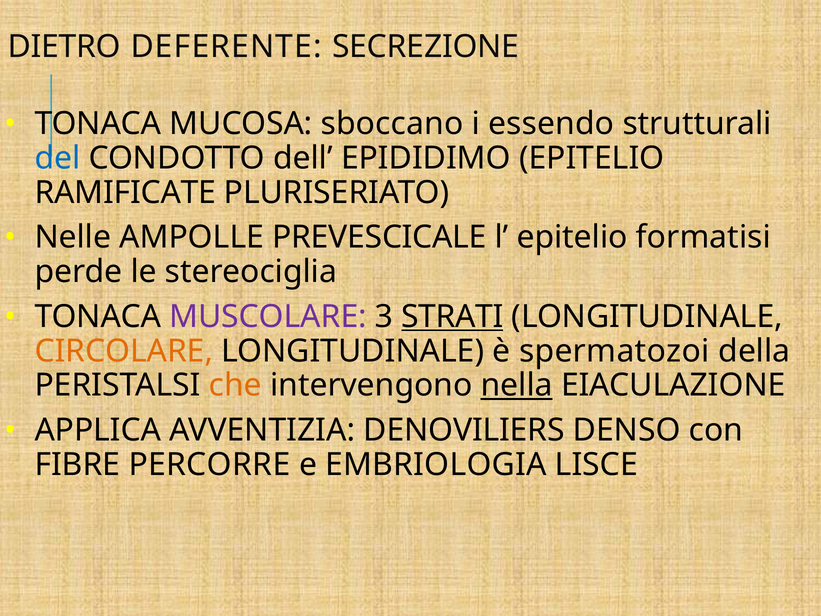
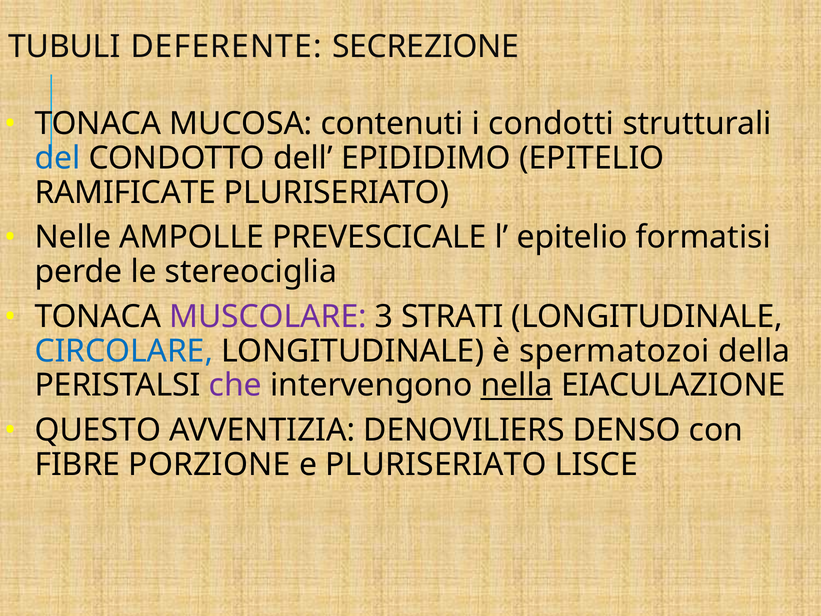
DIETRO: DIETRO -> TUBULI (64, 47)
sboccano: sboccano -> contenuti (392, 124)
essendo: essendo -> condotti (551, 124)
STRATI underline: present -> none (452, 316)
CIRCOLARE colour: orange -> blue (124, 351)
che colour: orange -> purple (235, 385)
APPLICA: APPLICA -> QUESTO (98, 430)
PERCORRE: PERCORRE -> PORZIONE (209, 464)
e EMBRIOLOGIA: EMBRIOLOGIA -> PLURISERIATO (436, 464)
